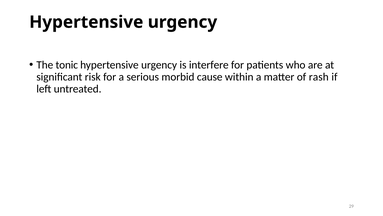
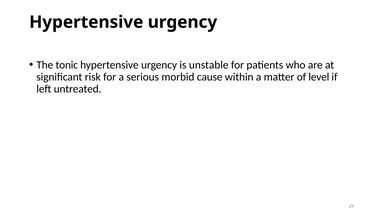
interfere: interfere -> unstable (209, 65)
rash: rash -> level (319, 77)
